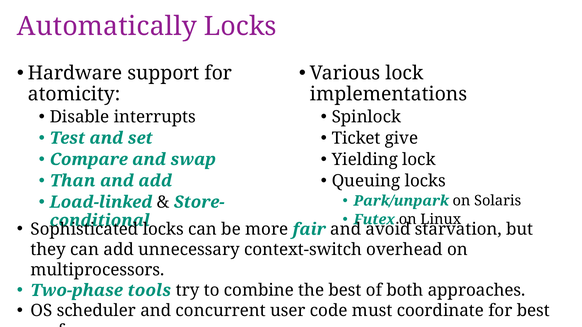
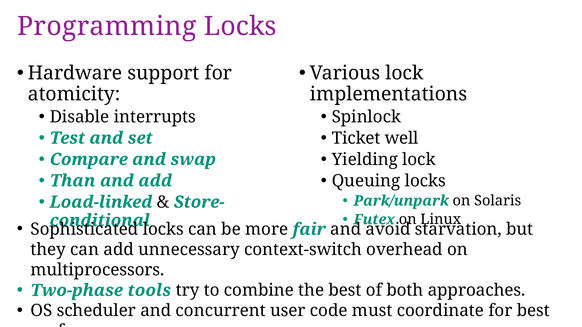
Automatically: Automatically -> Programming (107, 26)
give: give -> well (402, 138)
